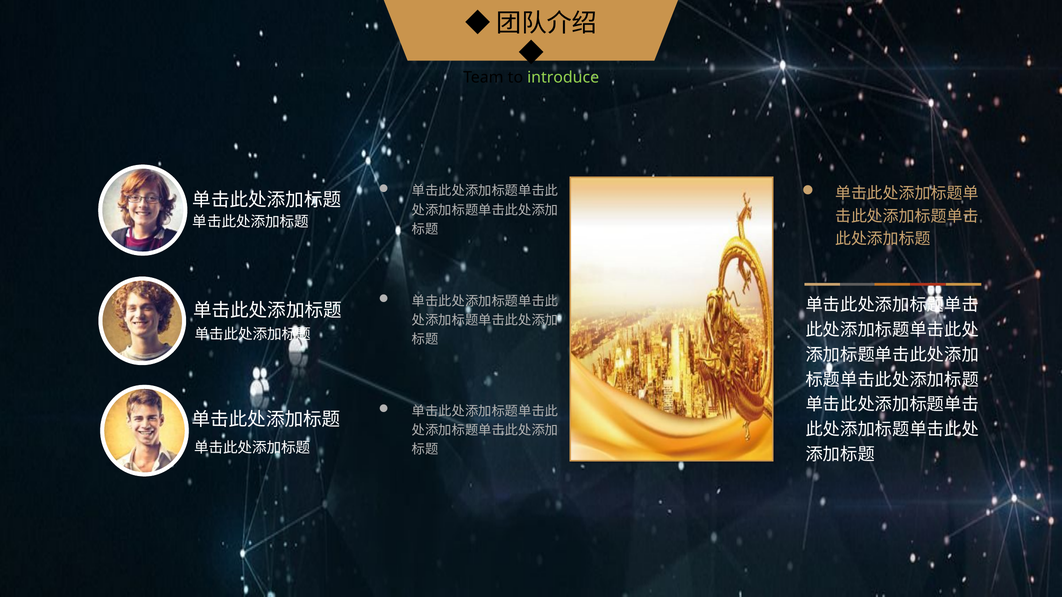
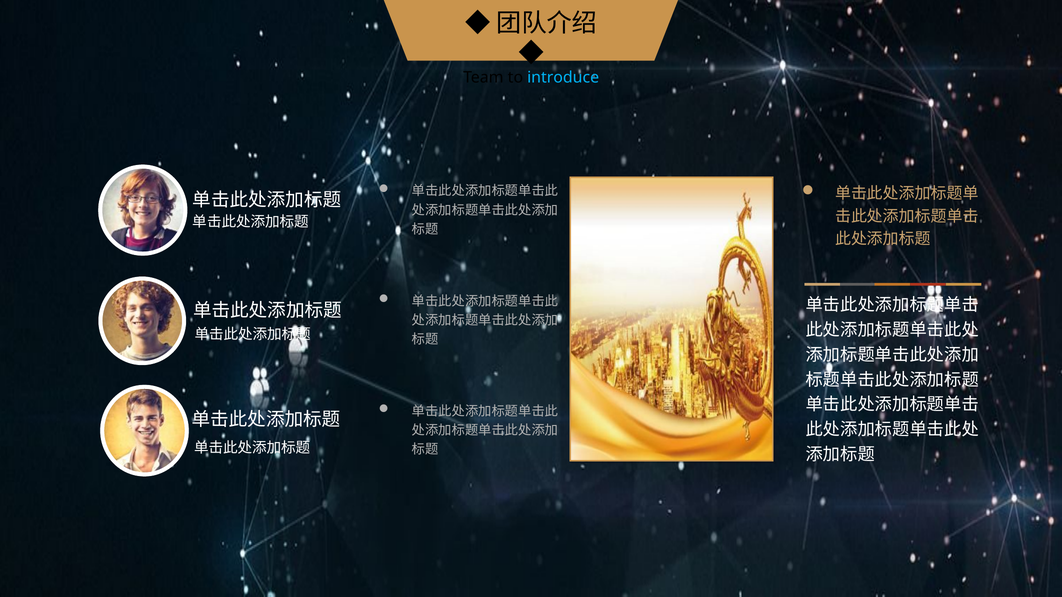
introduce colour: light green -> light blue (563, 78)
